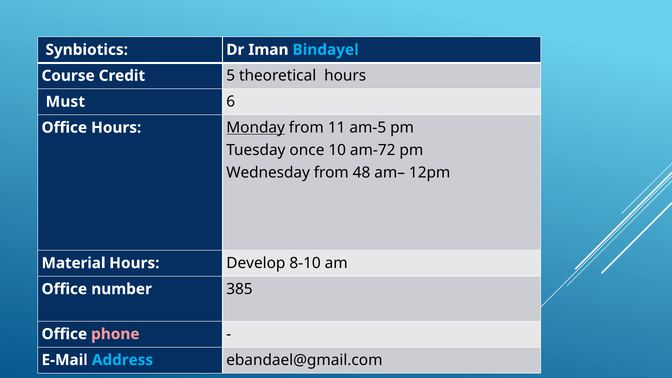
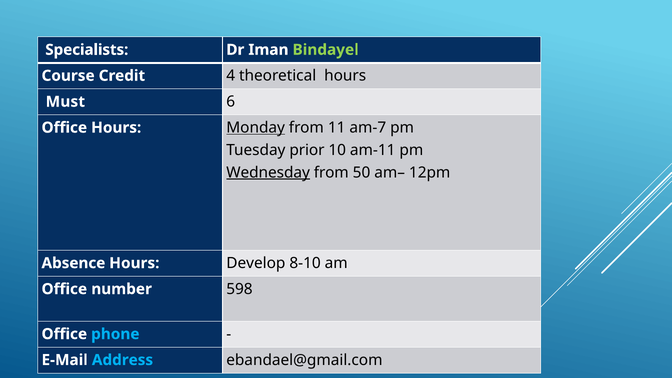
Synbiotics: Synbiotics -> Specialists (87, 50)
Bindayel colour: light blue -> light green (326, 50)
5: 5 -> 4 (231, 76)
am-5: am-5 -> am-7 (368, 128)
once: once -> prior (307, 150)
am-72: am-72 -> am-11 (373, 150)
Wednesday underline: none -> present (268, 173)
48: 48 -> 50 (362, 173)
Material: Material -> Absence (73, 263)
385: 385 -> 598 (239, 289)
phone colour: pink -> light blue (115, 334)
